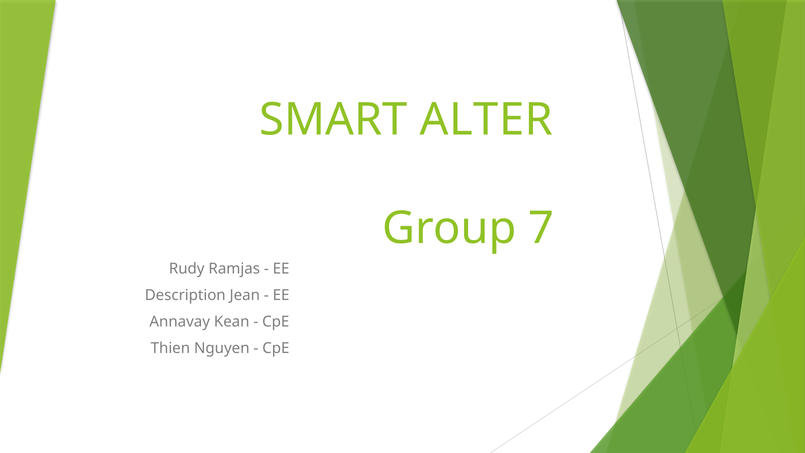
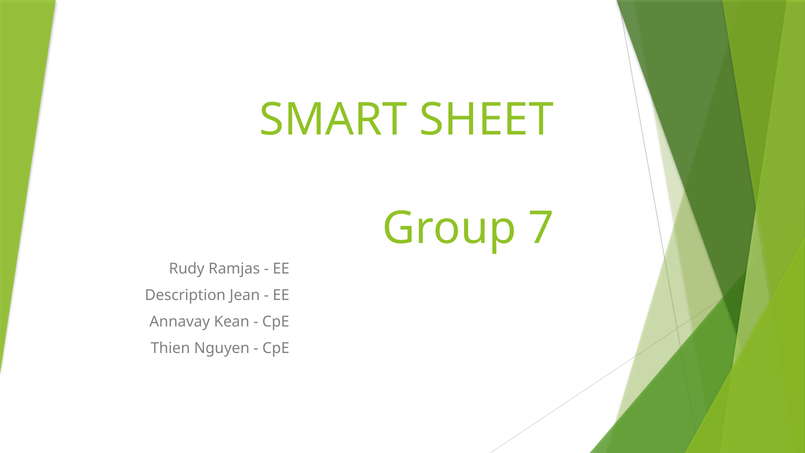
ALTER: ALTER -> SHEET (487, 120)
